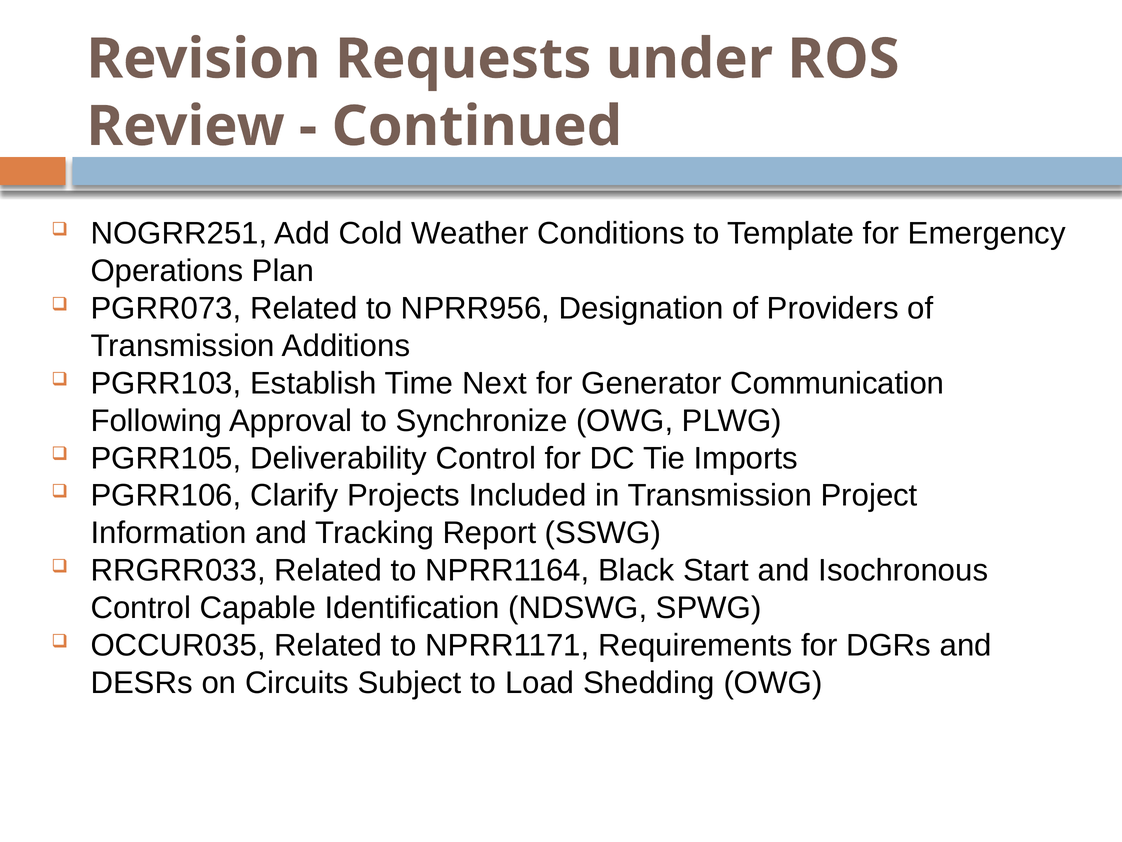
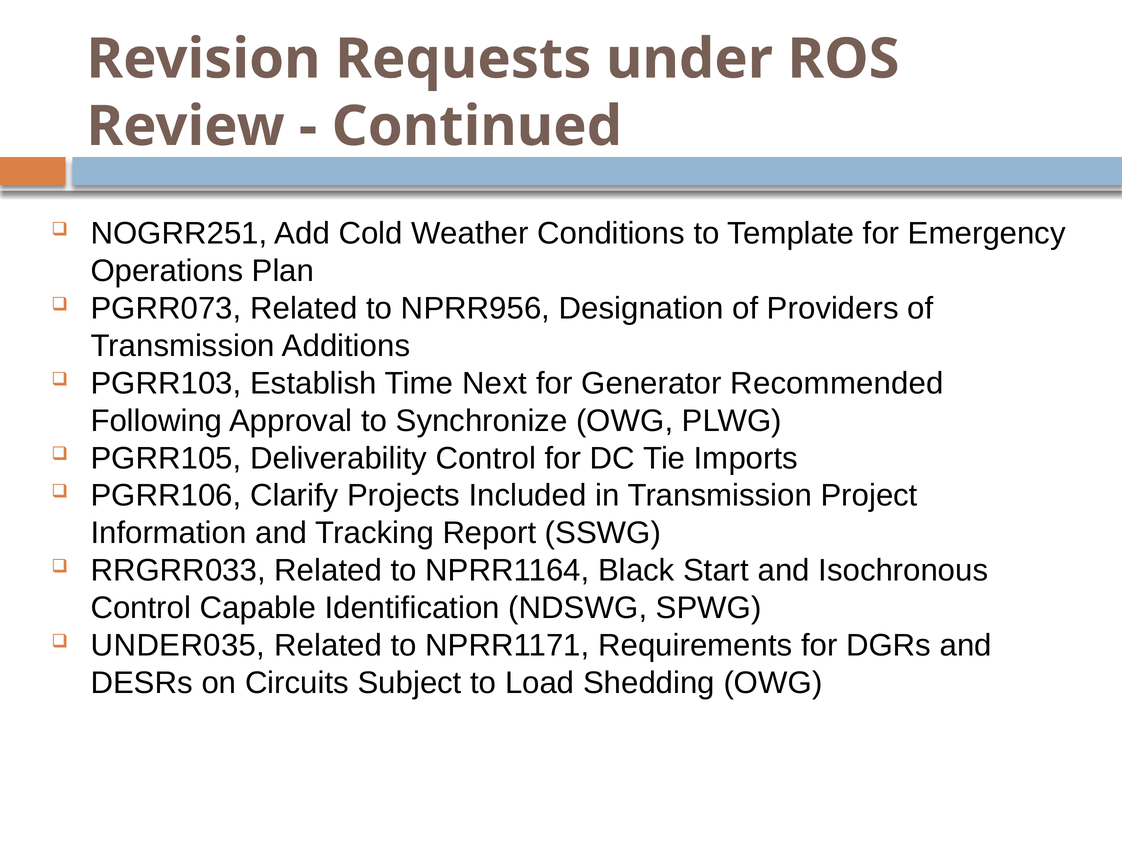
Communication: Communication -> Recommended (837, 383)
OCCUR035: OCCUR035 -> UNDER035 (178, 645)
